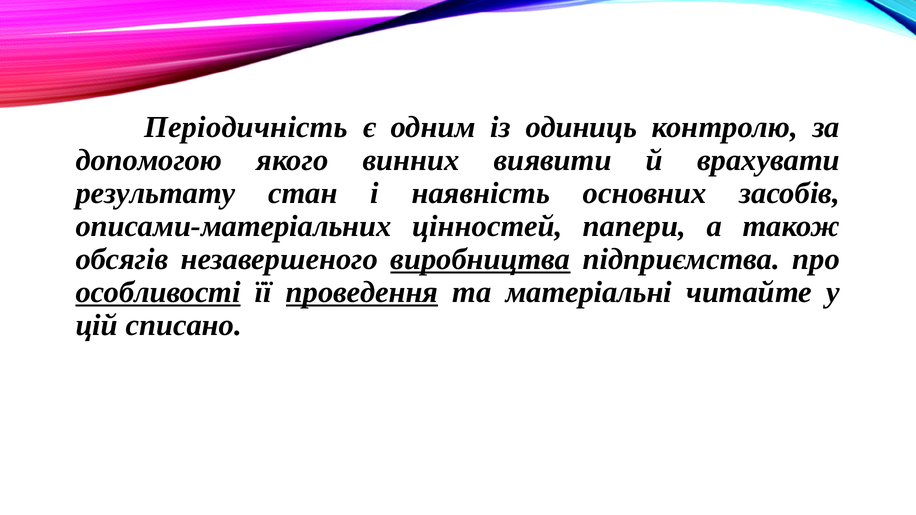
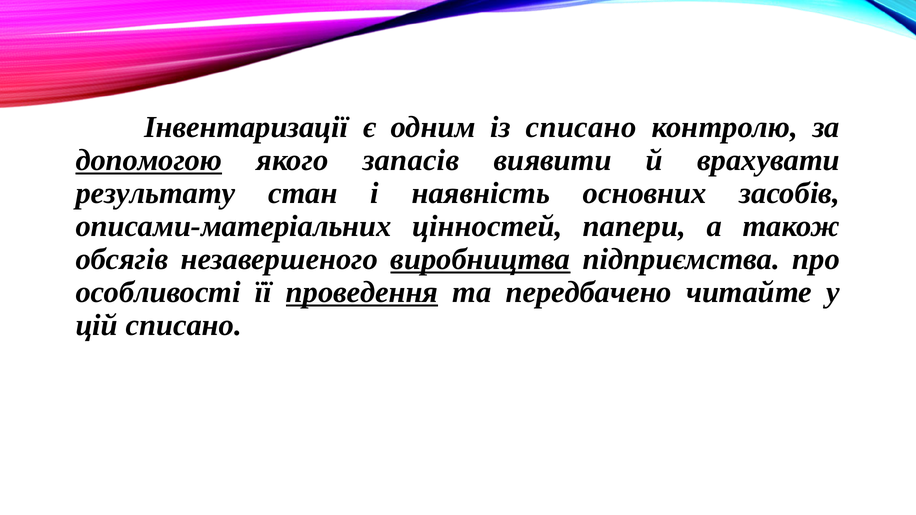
Періодичність: Періодичність -> Інвентаризації (246, 127)
із одиниць: одиниць -> списано (581, 127)
допомогою underline: none -> present (149, 160)
винних: винних -> запасів (411, 160)
особливості underline: present -> none (158, 292)
матеріальні: матеріальні -> передбачено (589, 292)
